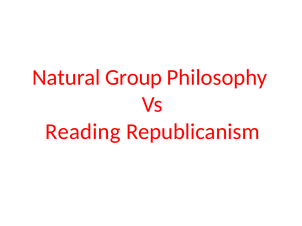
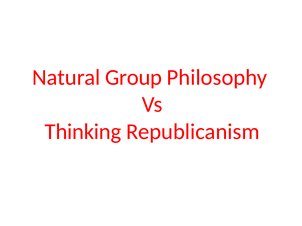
Reading: Reading -> Thinking (83, 132)
